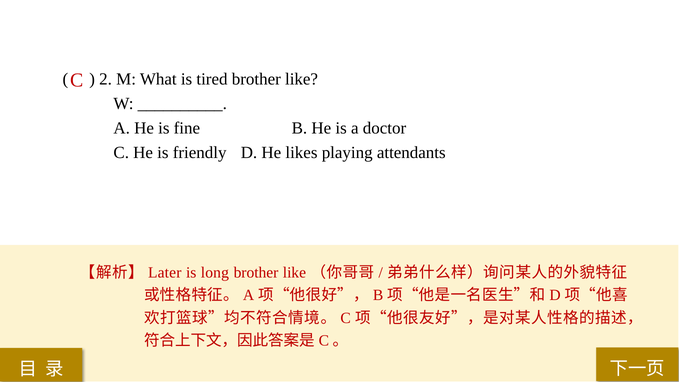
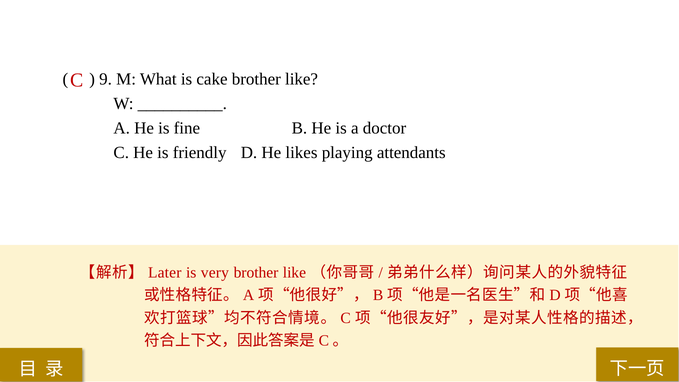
2: 2 -> 9 (106, 79)
tired: tired -> cake (212, 79)
long: long -> very (215, 273)
